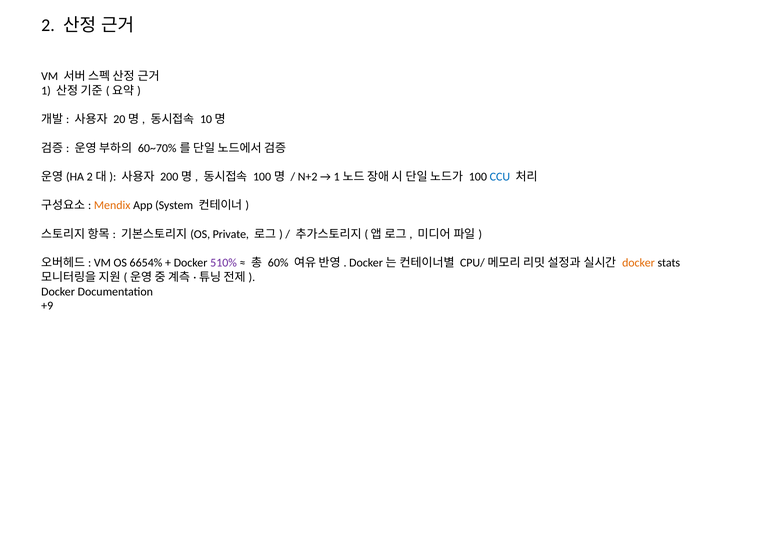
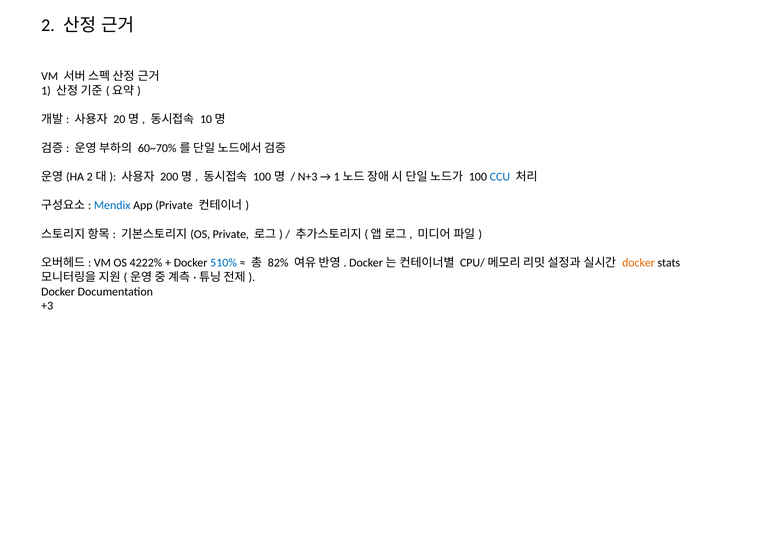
N+2: N+2 -> N+3 (308, 177)
Mendix colour: orange -> blue (112, 206)
App System: System -> Private (174, 206)
6654%: 6654% -> 4222% (146, 263)
510% colour: purple -> blue (224, 263)
60%: 60% -> 82% (278, 263)
+9: +9 -> +3 (47, 306)
